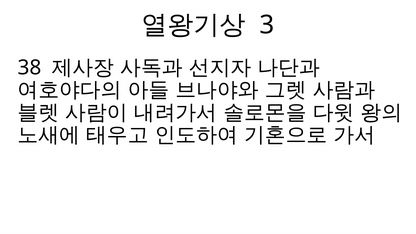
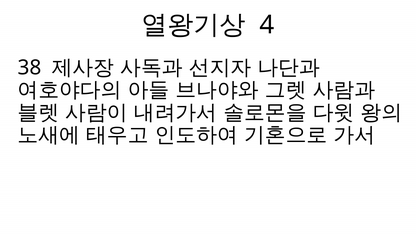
3: 3 -> 4 (267, 25)
